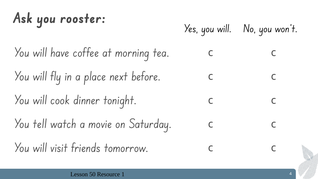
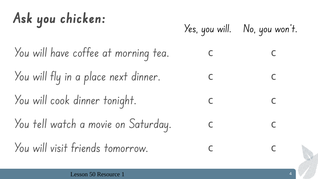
rooster: rooster -> chicken (83, 18)
next before: before -> dinner (146, 76)
